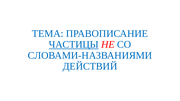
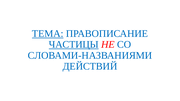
ТЕМА underline: none -> present (48, 34)
